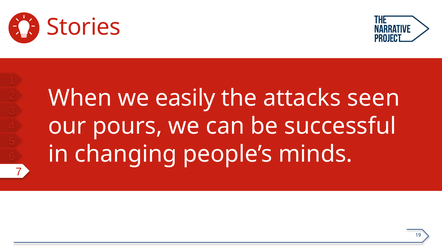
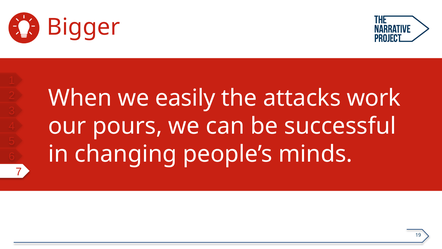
Stories: Stories -> Bigger (83, 27)
seen: seen -> work (374, 98)
